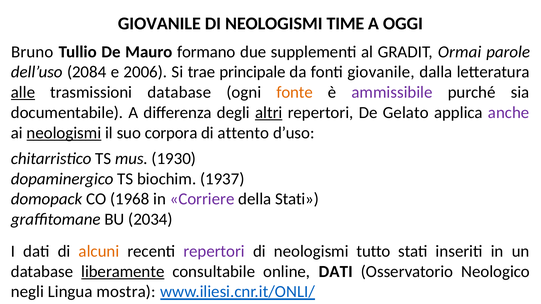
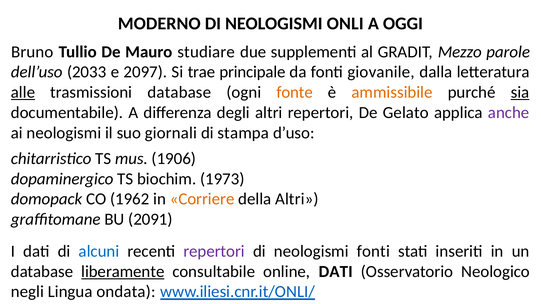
GIOVANILE: GIOVANILE -> MODERNO (159, 24)
TIME: TIME -> ONLI (345, 24)
formano: formano -> studiare (206, 52)
Ormai: Ormai -> Mezzo (460, 52)
2084: 2084 -> 2033 (87, 72)
2006: 2006 -> 2097 (145, 72)
ammissibile colour: purple -> orange (392, 92)
sia underline: none -> present (520, 92)
altri underline: present -> none (269, 113)
neologismi underline: present -> none (64, 133)
corpora: corpora -> giornali (171, 133)
attento: attento -> stampa (243, 133)
1930: 1930 -> 1906 (174, 159)
1937: 1937 -> 1973 (222, 179)
1968: 1968 -> 1962 (130, 199)
Corriere colour: purple -> orange (202, 199)
della Stati: Stati -> Altri (297, 199)
2034: 2034 -> 2091 (150, 220)
alcuni colour: orange -> blue (99, 251)
neologismi tutto: tutto -> fonti (373, 251)
mostra: mostra -> ondata (126, 292)
